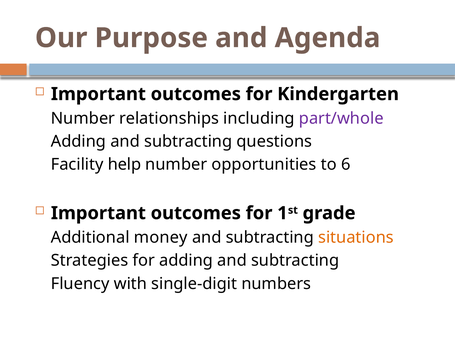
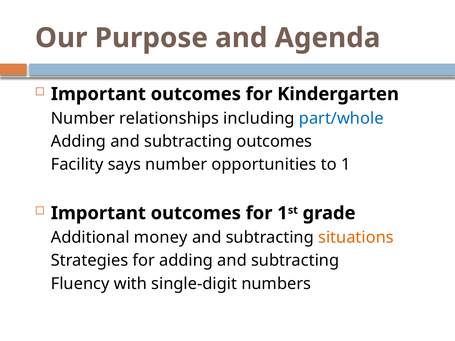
part/whole colour: purple -> blue (341, 118)
subtracting questions: questions -> outcomes (274, 142)
help: help -> says (124, 165)
to 6: 6 -> 1 (346, 165)
